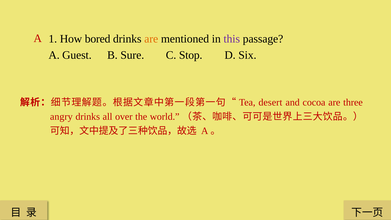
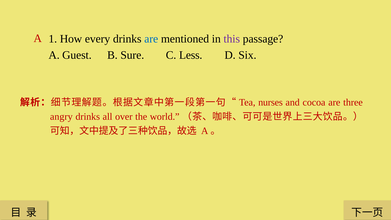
bored: bored -> every (98, 39)
are colour: orange -> blue (151, 39)
Stop: Stop -> Less (191, 55)
desert: desert -> nurses (271, 102)
